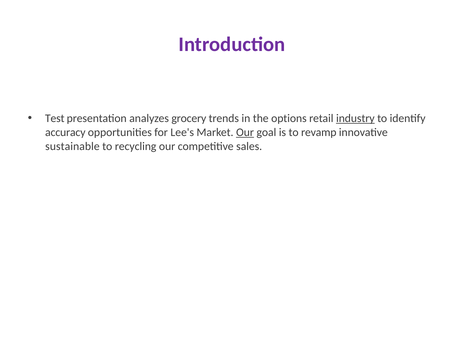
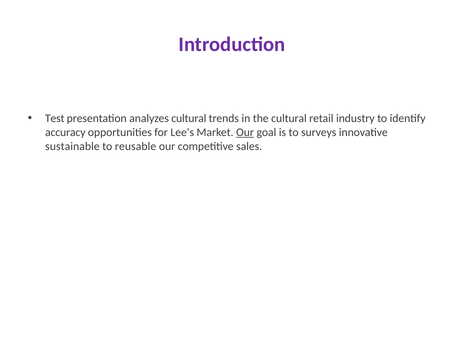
analyzes grocery: grocery -> cultural (189, 118)
the options: options -> cultural (289, 118)
industry underline: present -> none (355, 118)
revamp: revamp -> surveys (319, 132)
recycling: recycling -> reusable (136, 146)
